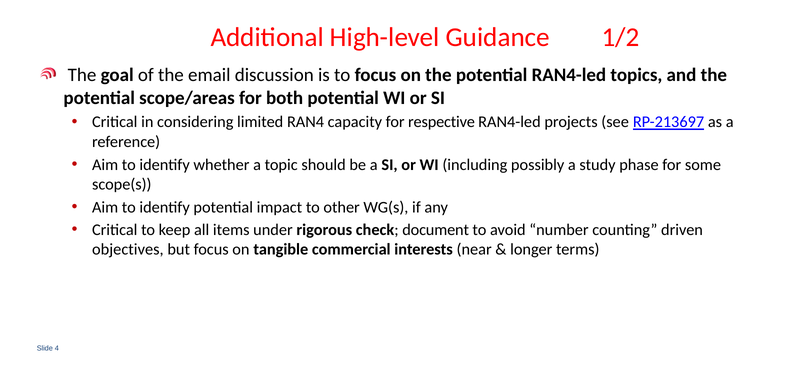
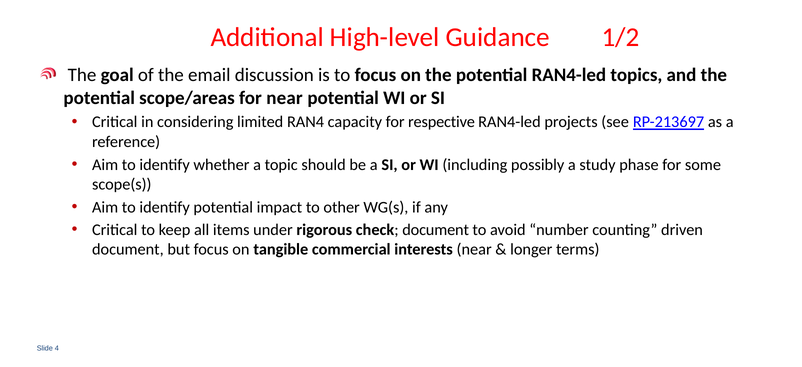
for both: both -> near (284, 98)
objectives: objectives -> document (128, 249)
